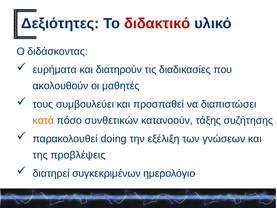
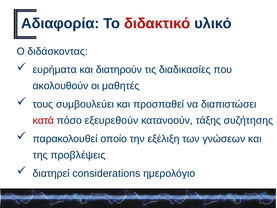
Δεξιότητες: Δεξιότητες -> Αδιαφορία (60, 23)
κατά colour: orange -> red (43, 120)
συνθετικών: συνθετικών -> εξευρεθούν (112, 120)
doing: doing -> οποίο (114, 139)
συγκεκριμένων: συγκεκριμένων -> considerations (106, 173)
